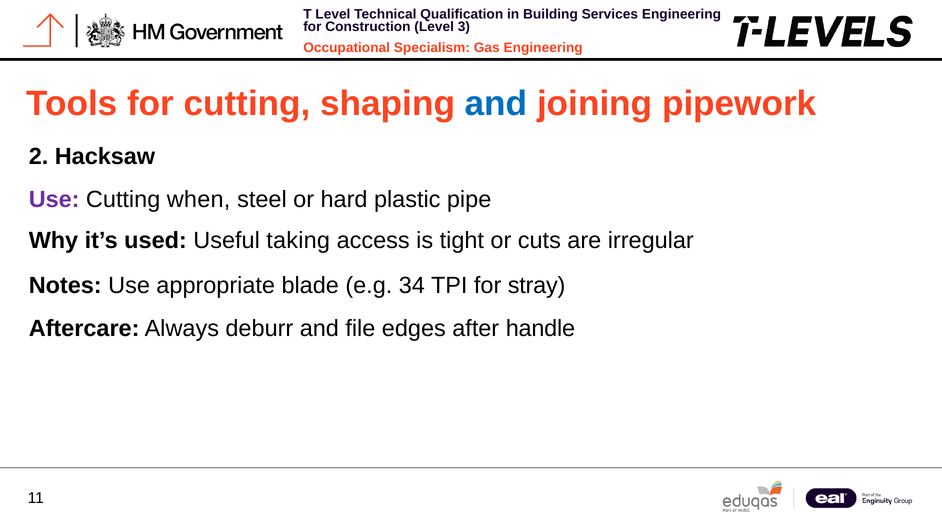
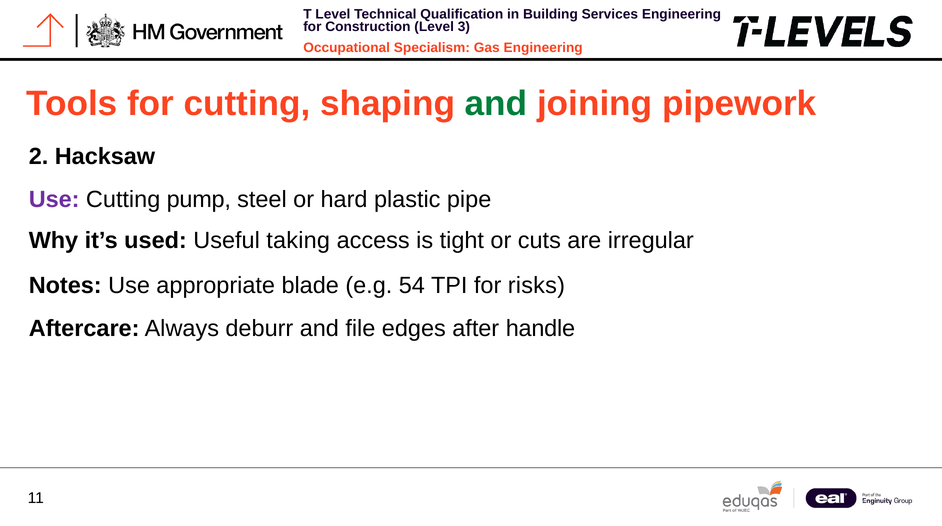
and colour: blue -> green (496, 104)
when: when -> pump (199, 200)
34: 34 -> 54 (412, 286)
stray: stray -> risks (536, 286)
